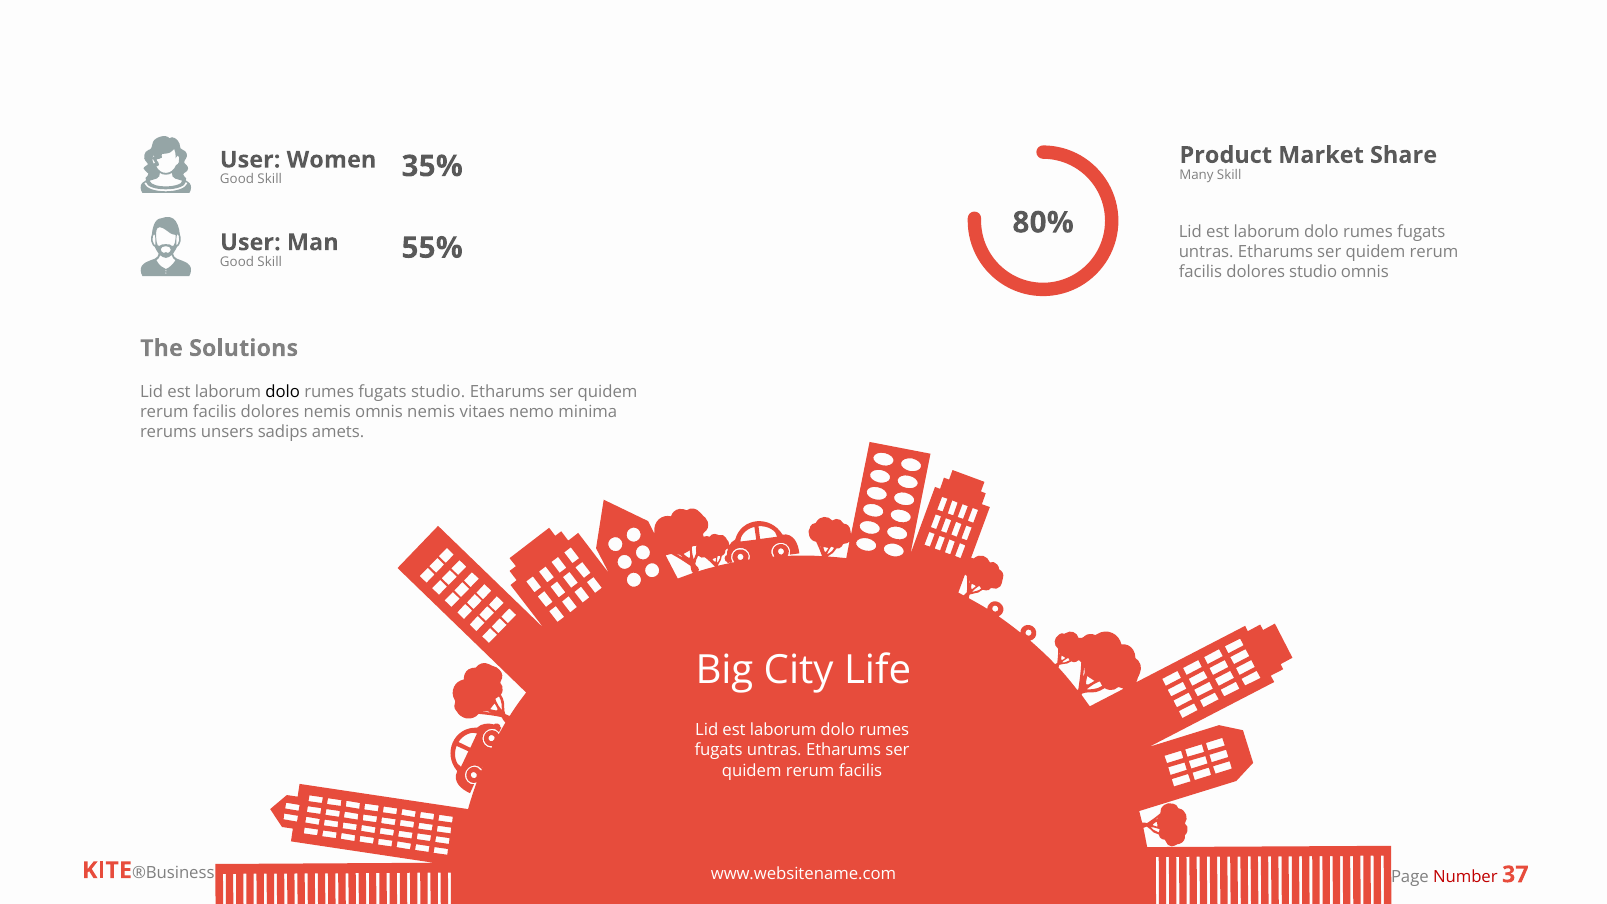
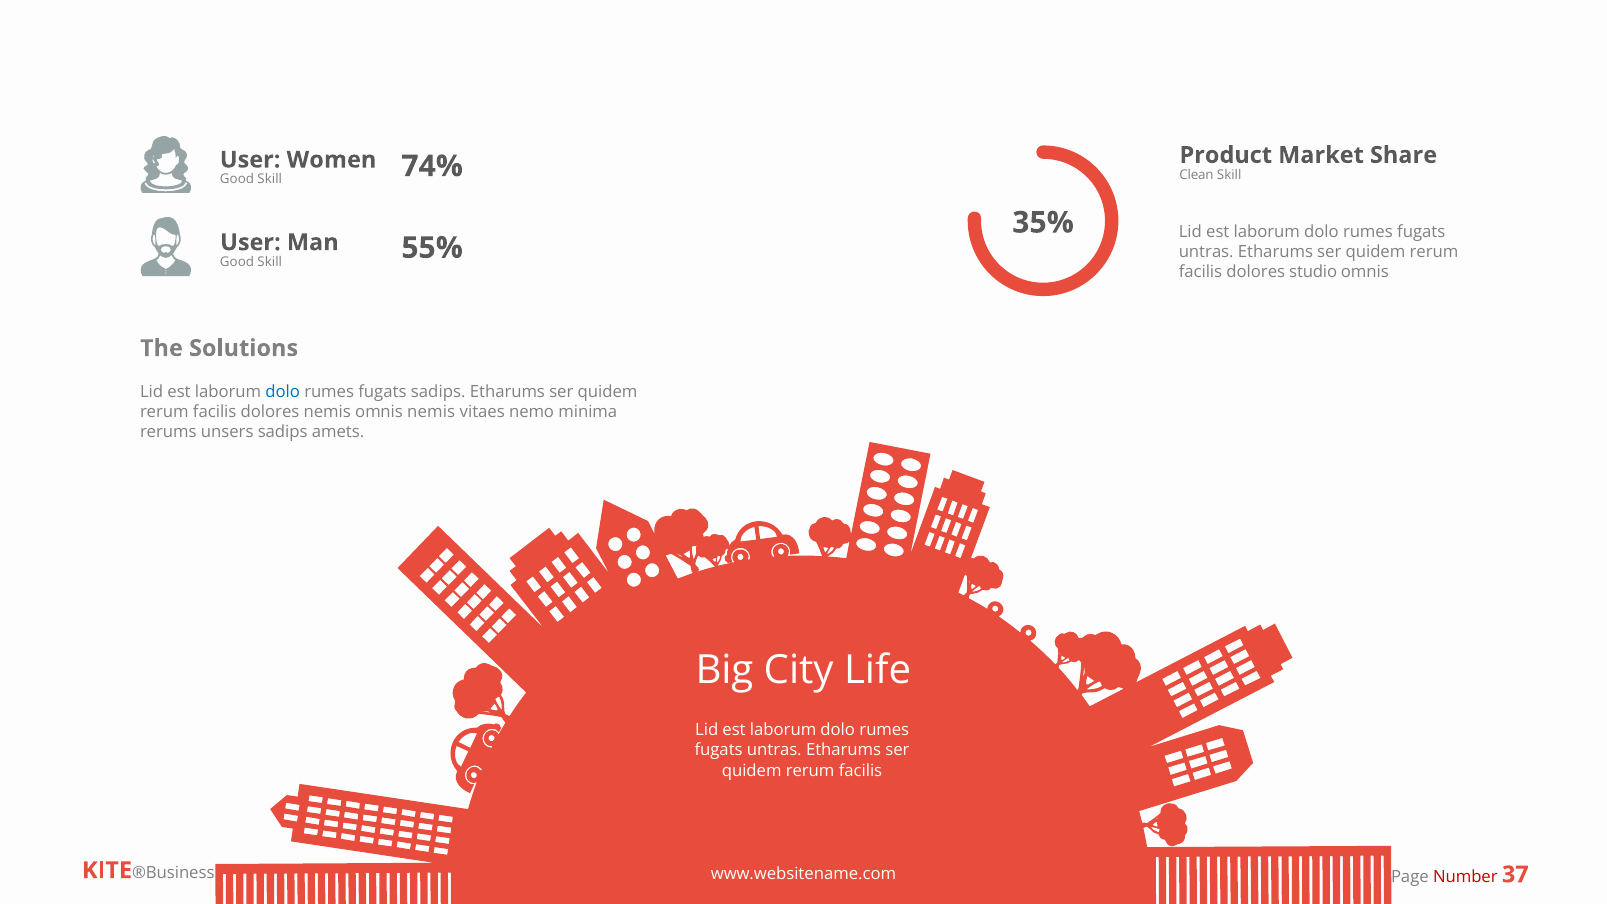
35%: 35% -> 74% (432, 166)
Many: Many -> Clean (1196, 175)
80%: 80% -> 35% (1043, 223)
dolo colour: black -> blue (283, 392)
fugats studio: studio -> sadips (438, 392)
